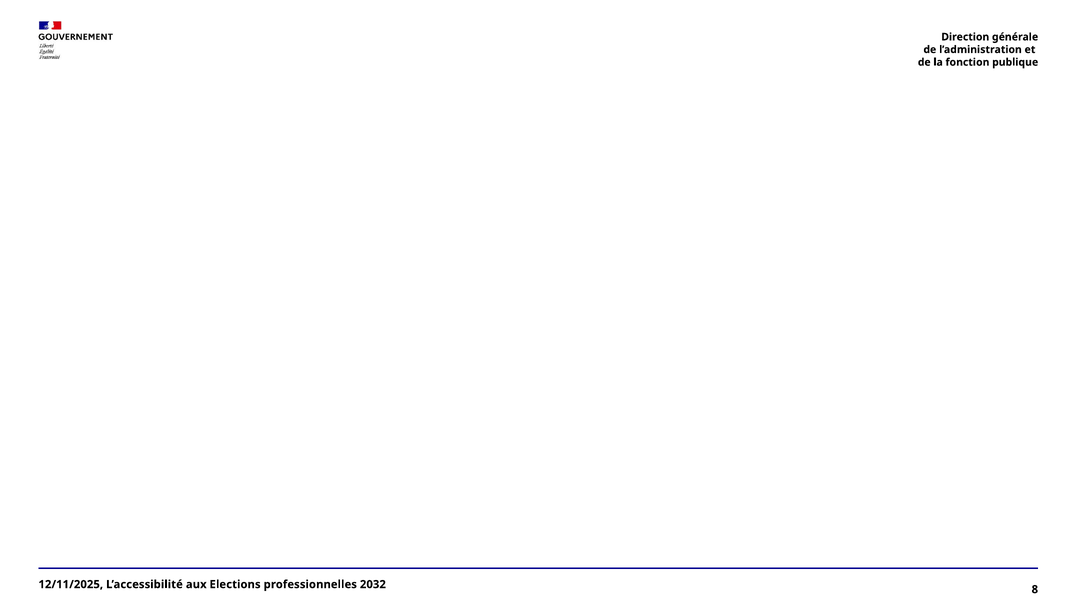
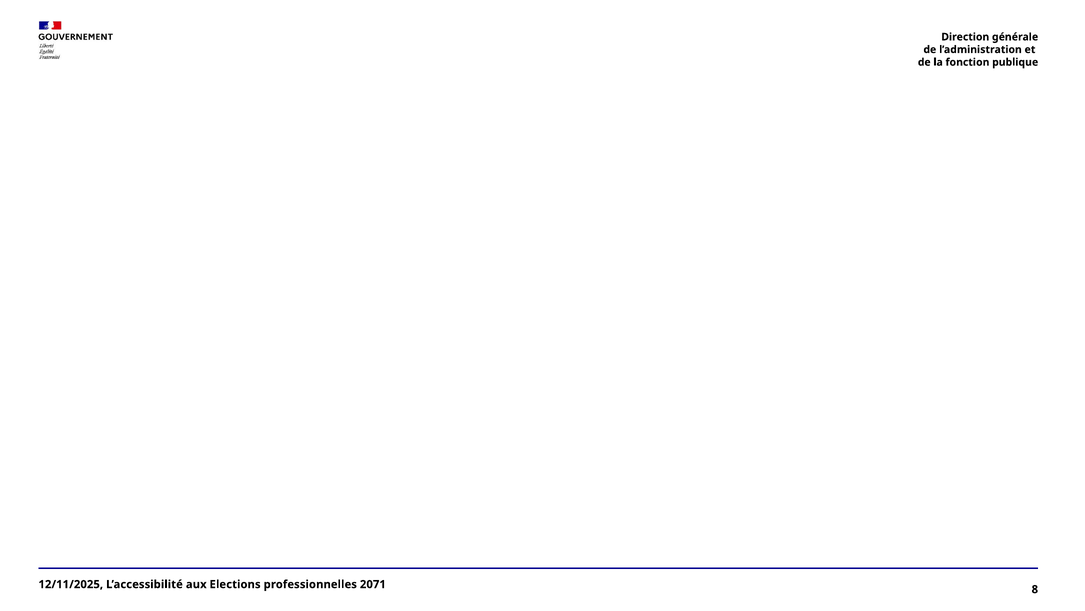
2032: 2032 -> 2071 (373, 584)
